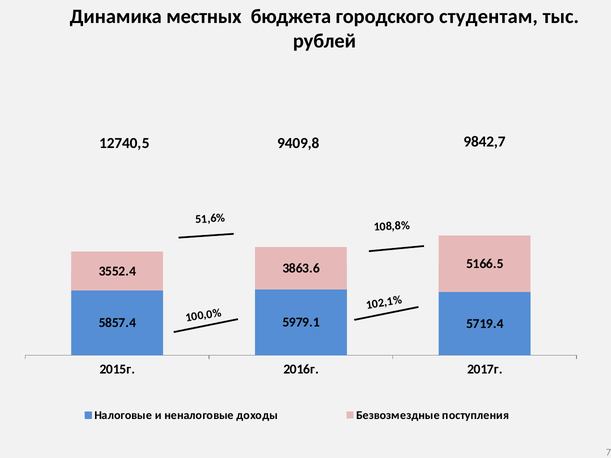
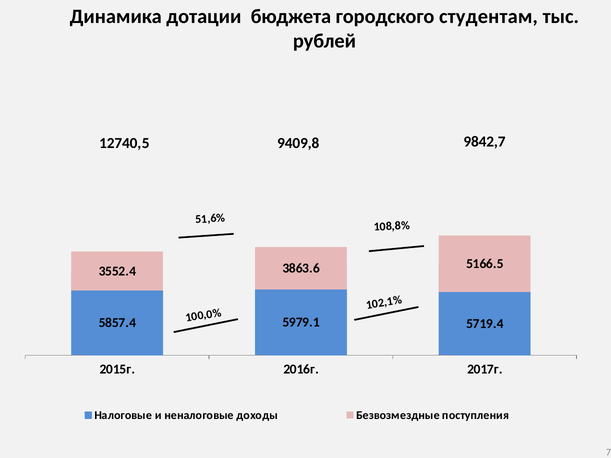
местных: местных -> дотации (204, 17)
